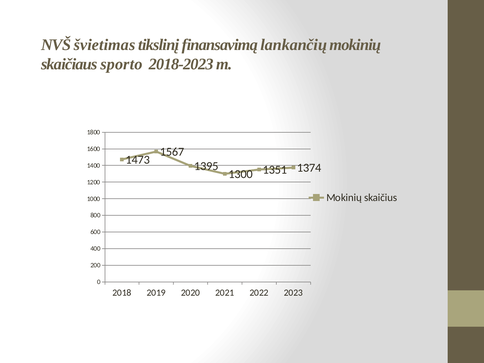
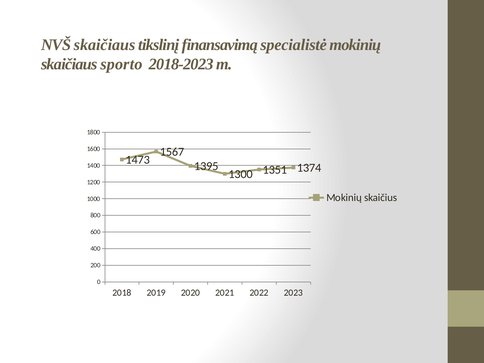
NVŠ švietimas: švietimas -> skaičiaus (105, 45)
lankančių: lankančių -> specialistė (294, 45)
